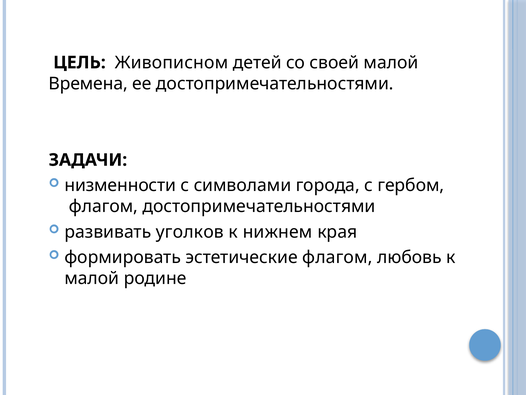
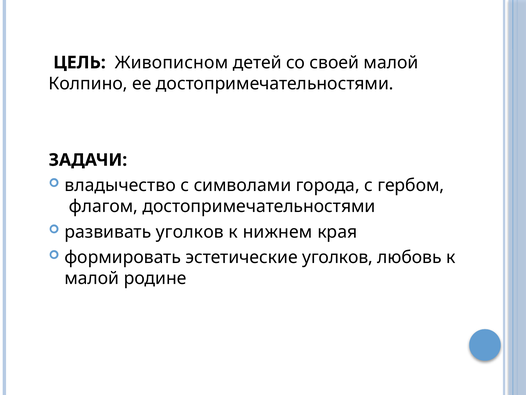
Времена: Времена -> Колпино (88, 84)
низменности: низменности -> владычество (120, 185)
эстетические флагом: флагом -> уголков (338, 257)
